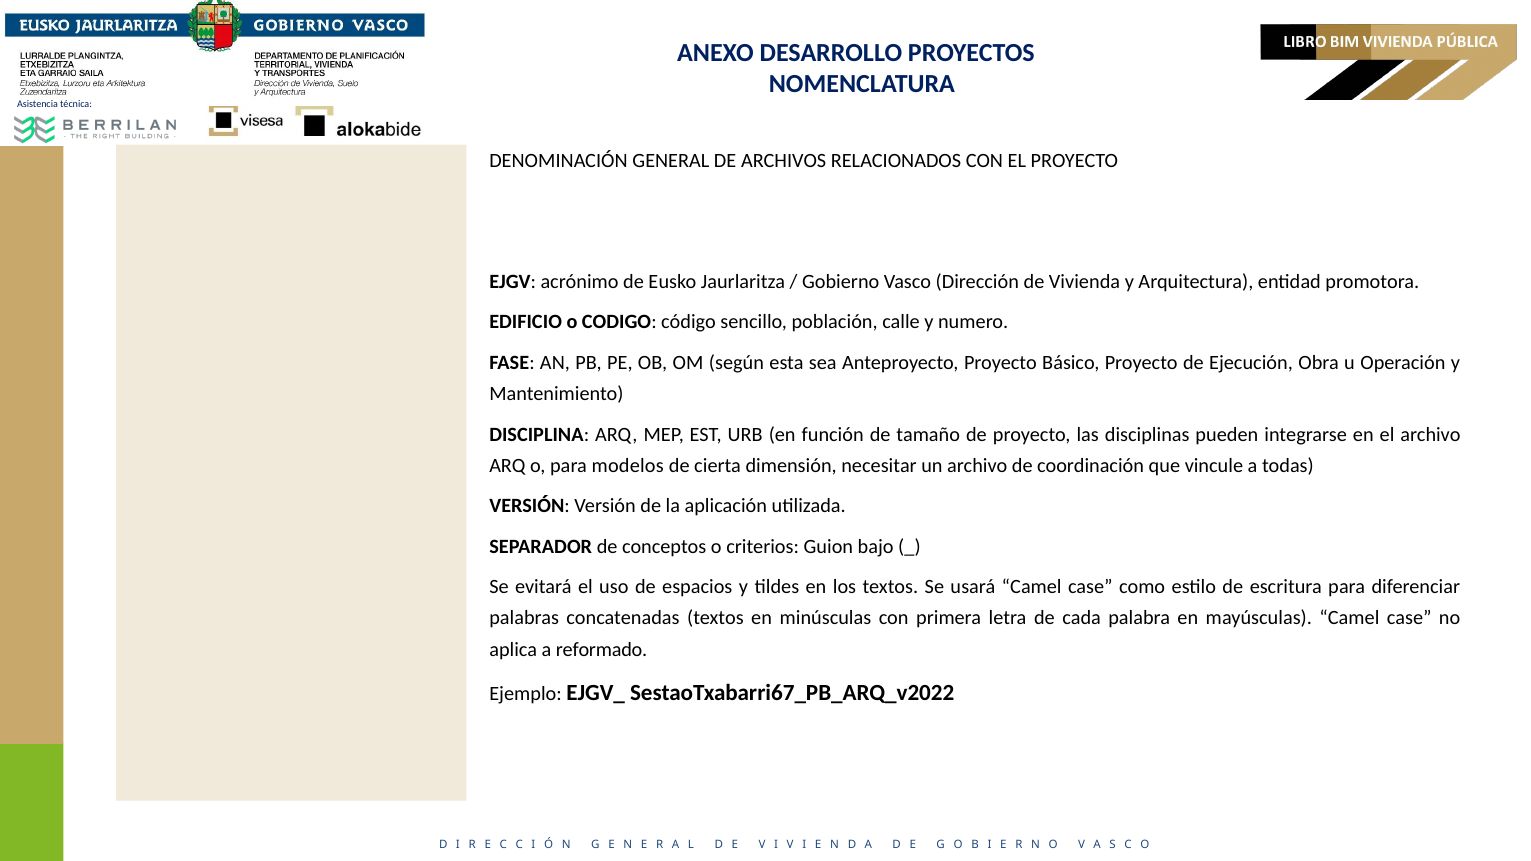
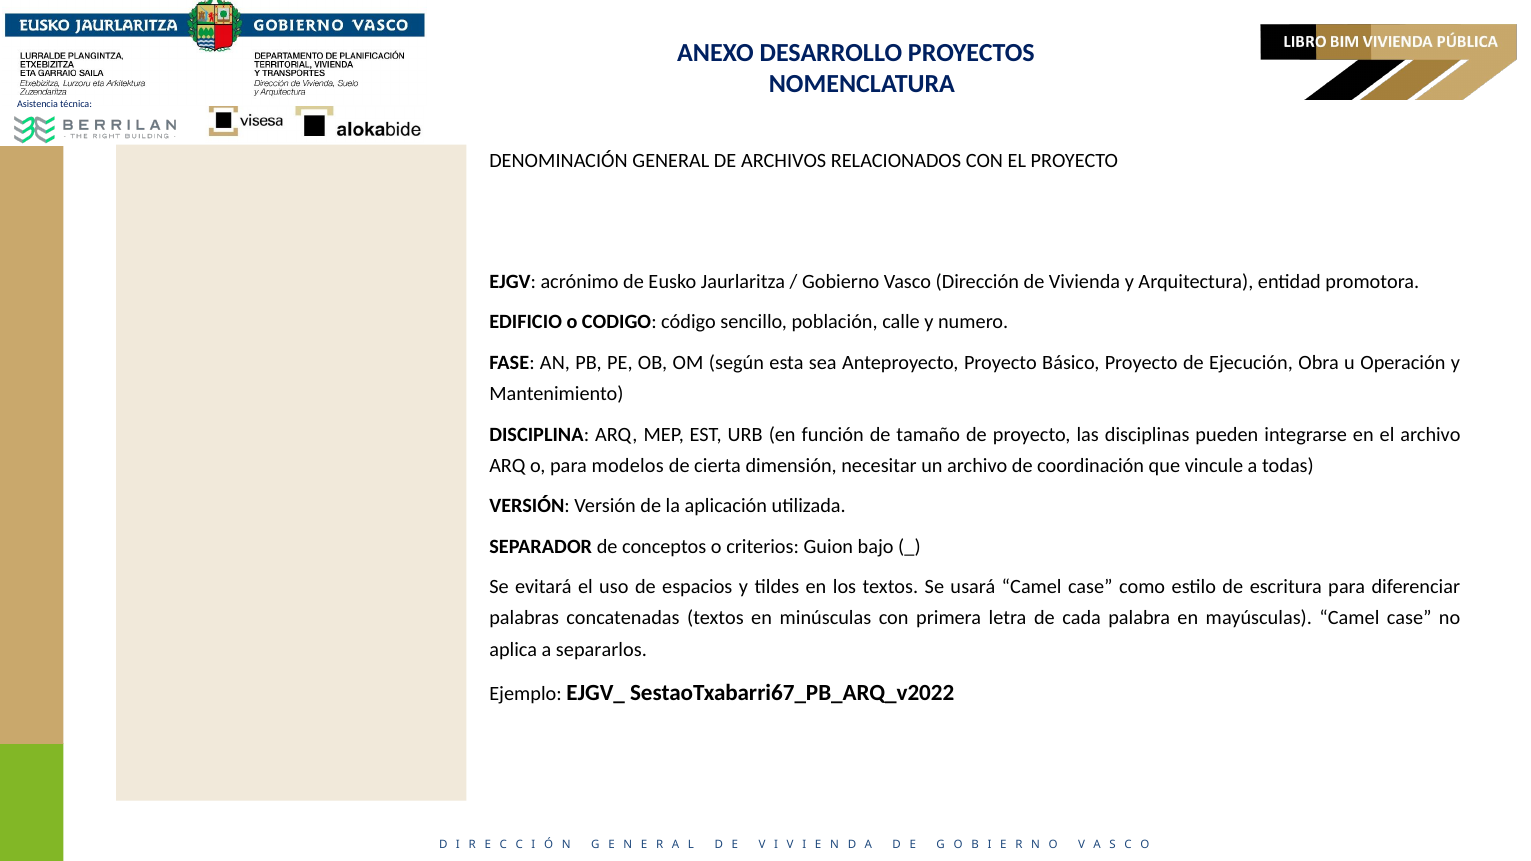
reformado: reformado -> separarlos (601, 650)
